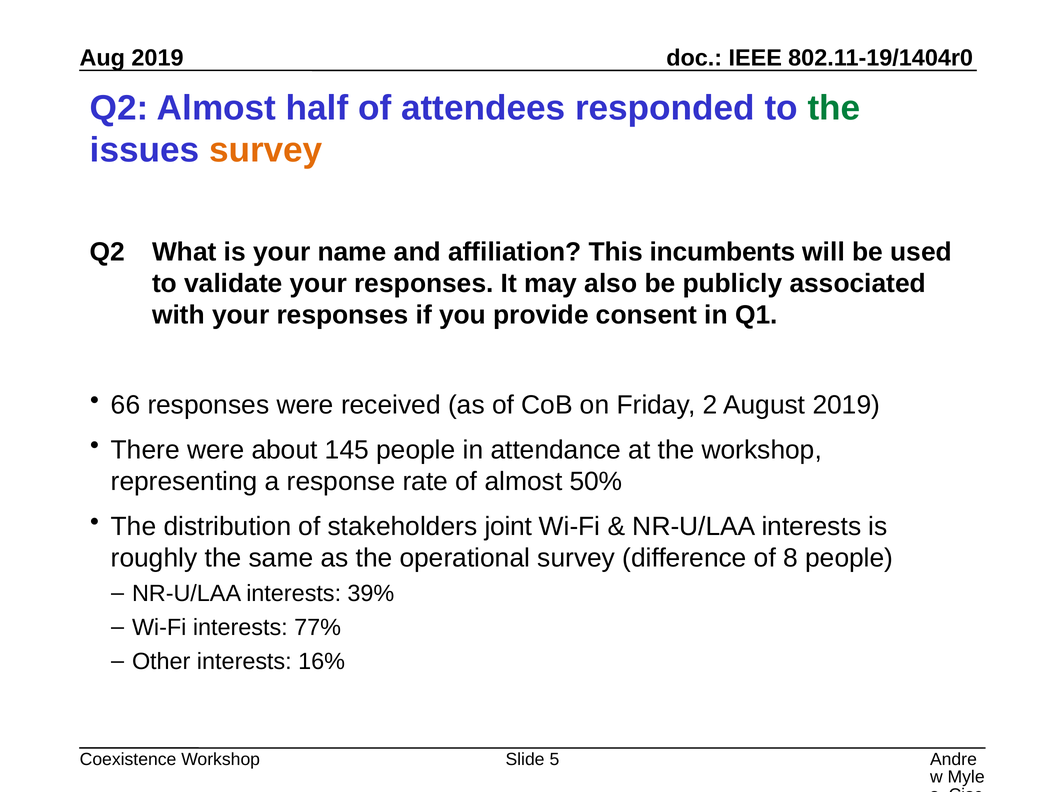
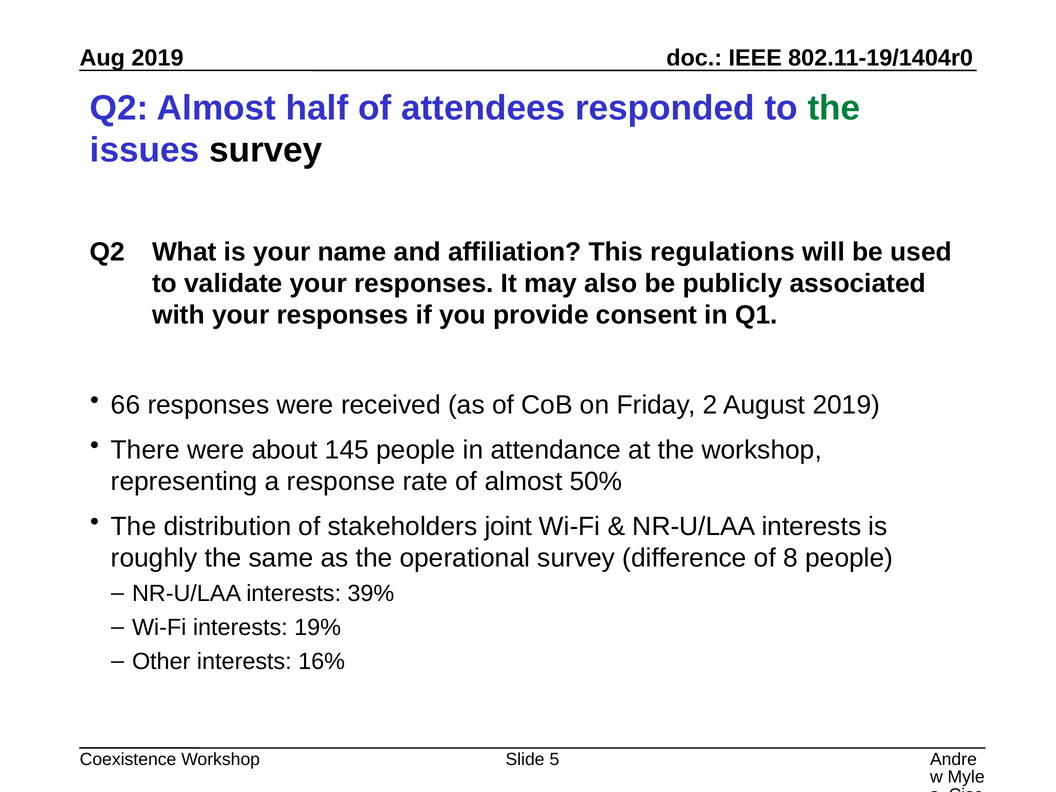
survey colour: orange -> black (266, 150)
incumbents: incumbents -> regulations (722, 252)
77%: 77% -> 19% (318, 628)
